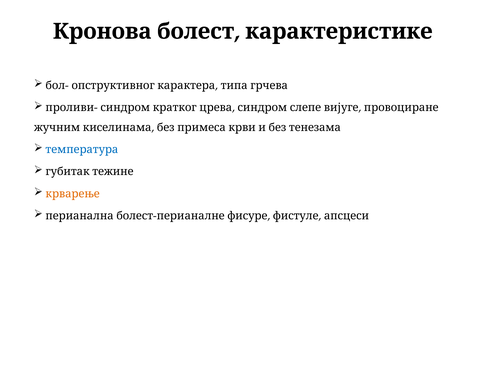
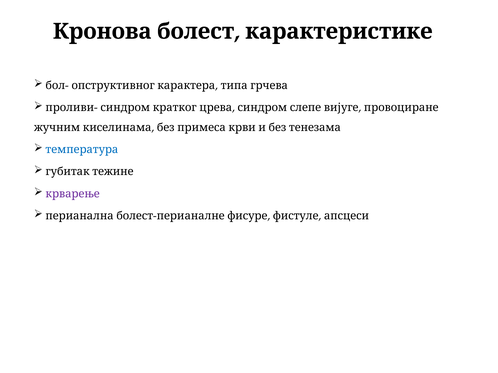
крварење colour: orange -> purple (73, 194)
